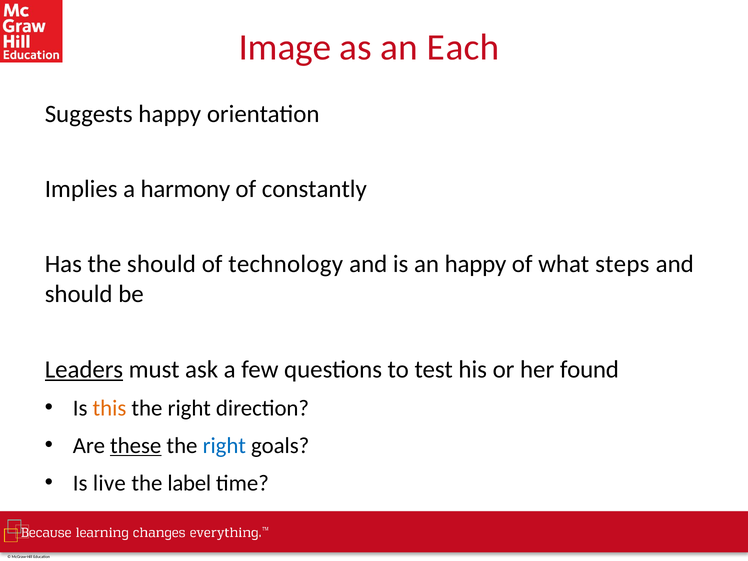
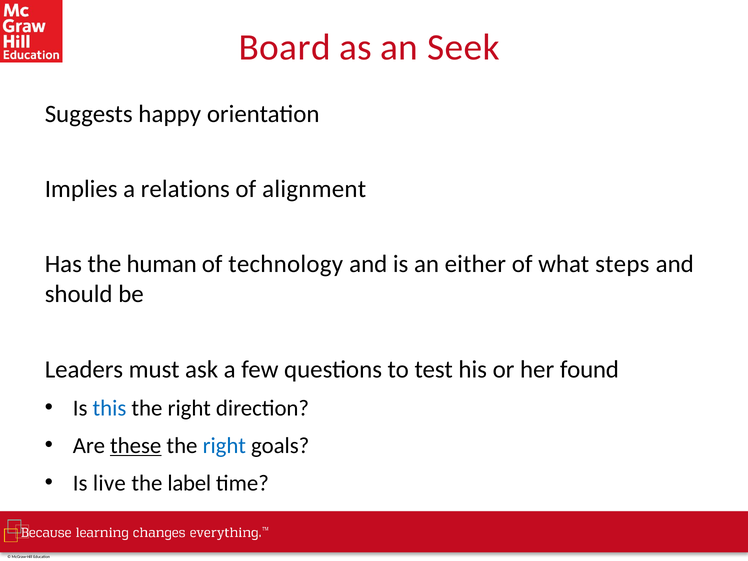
Image: Image -> Board (285, 47)
Each: Each -> Seek (463, 47)
harmony: harmony -> relations (185, 189)
constantly: constantly -> alignment (314, 189)
the should: should -> human (162, 264)
an happy: happy -> either (475, 264)
Leaders underline: present -> none (84, 369)
this colour: orange -> blue (109, 408)
